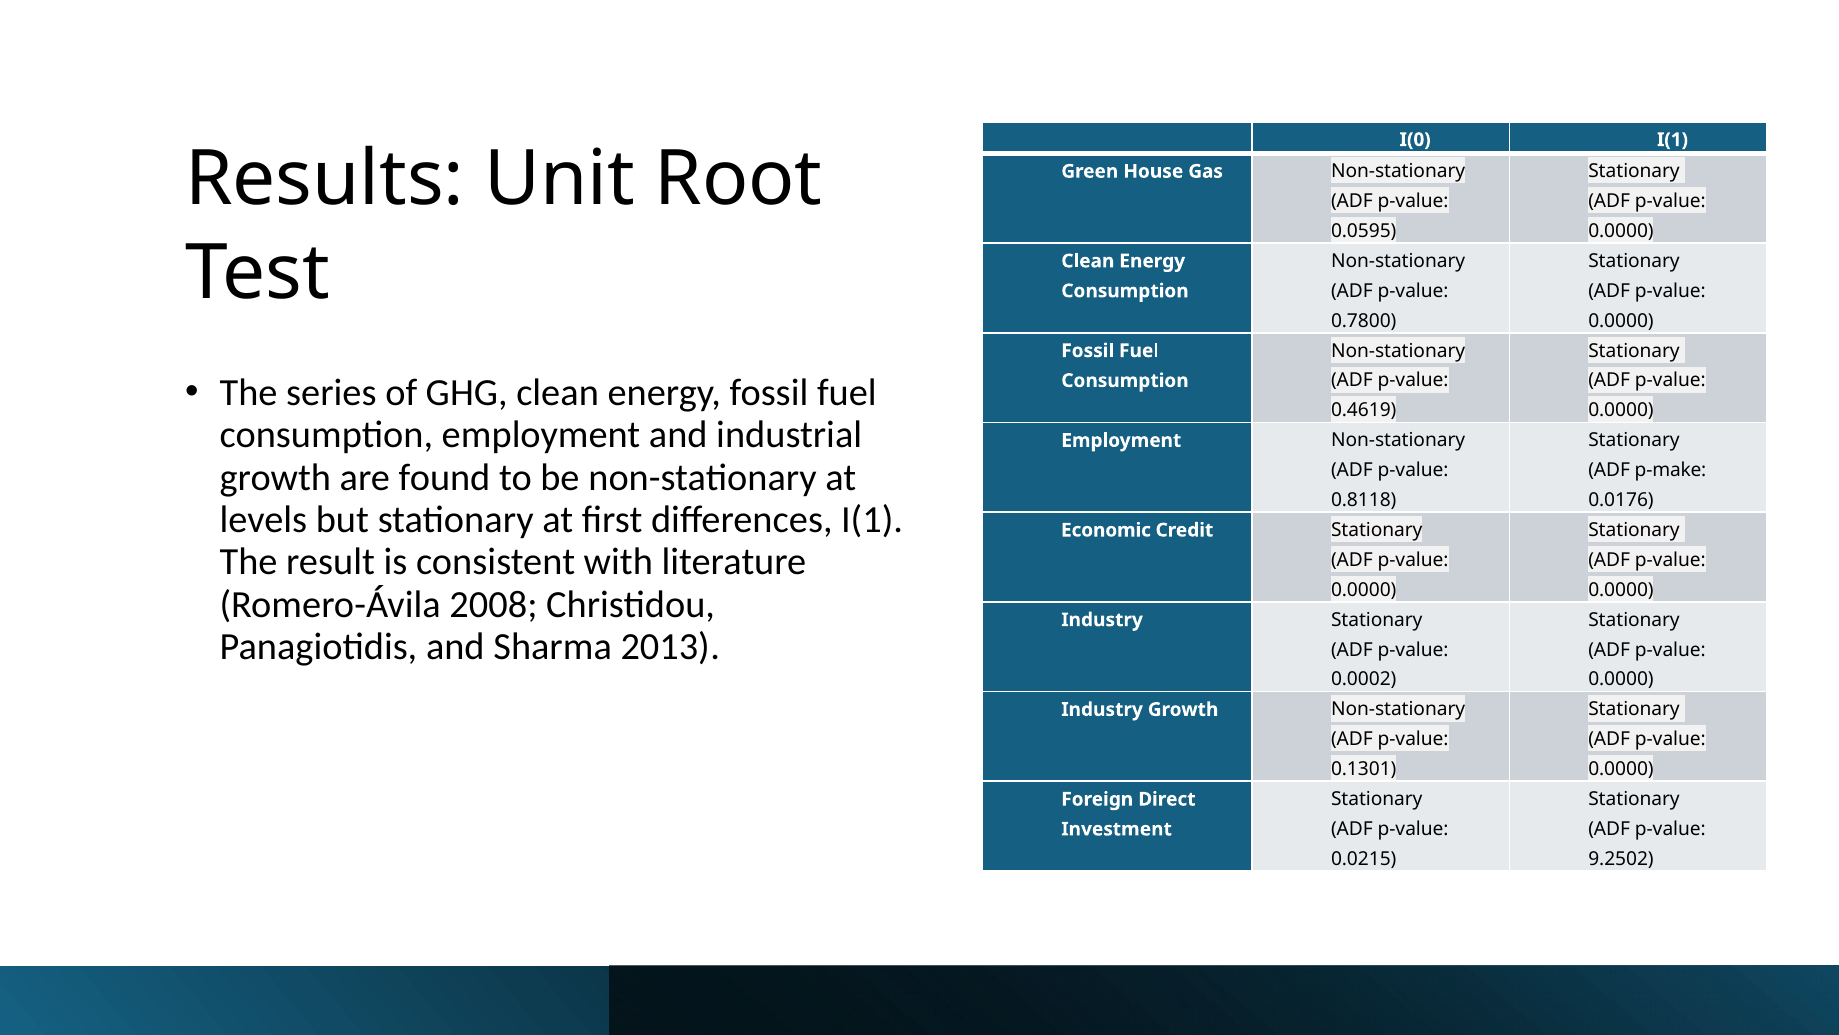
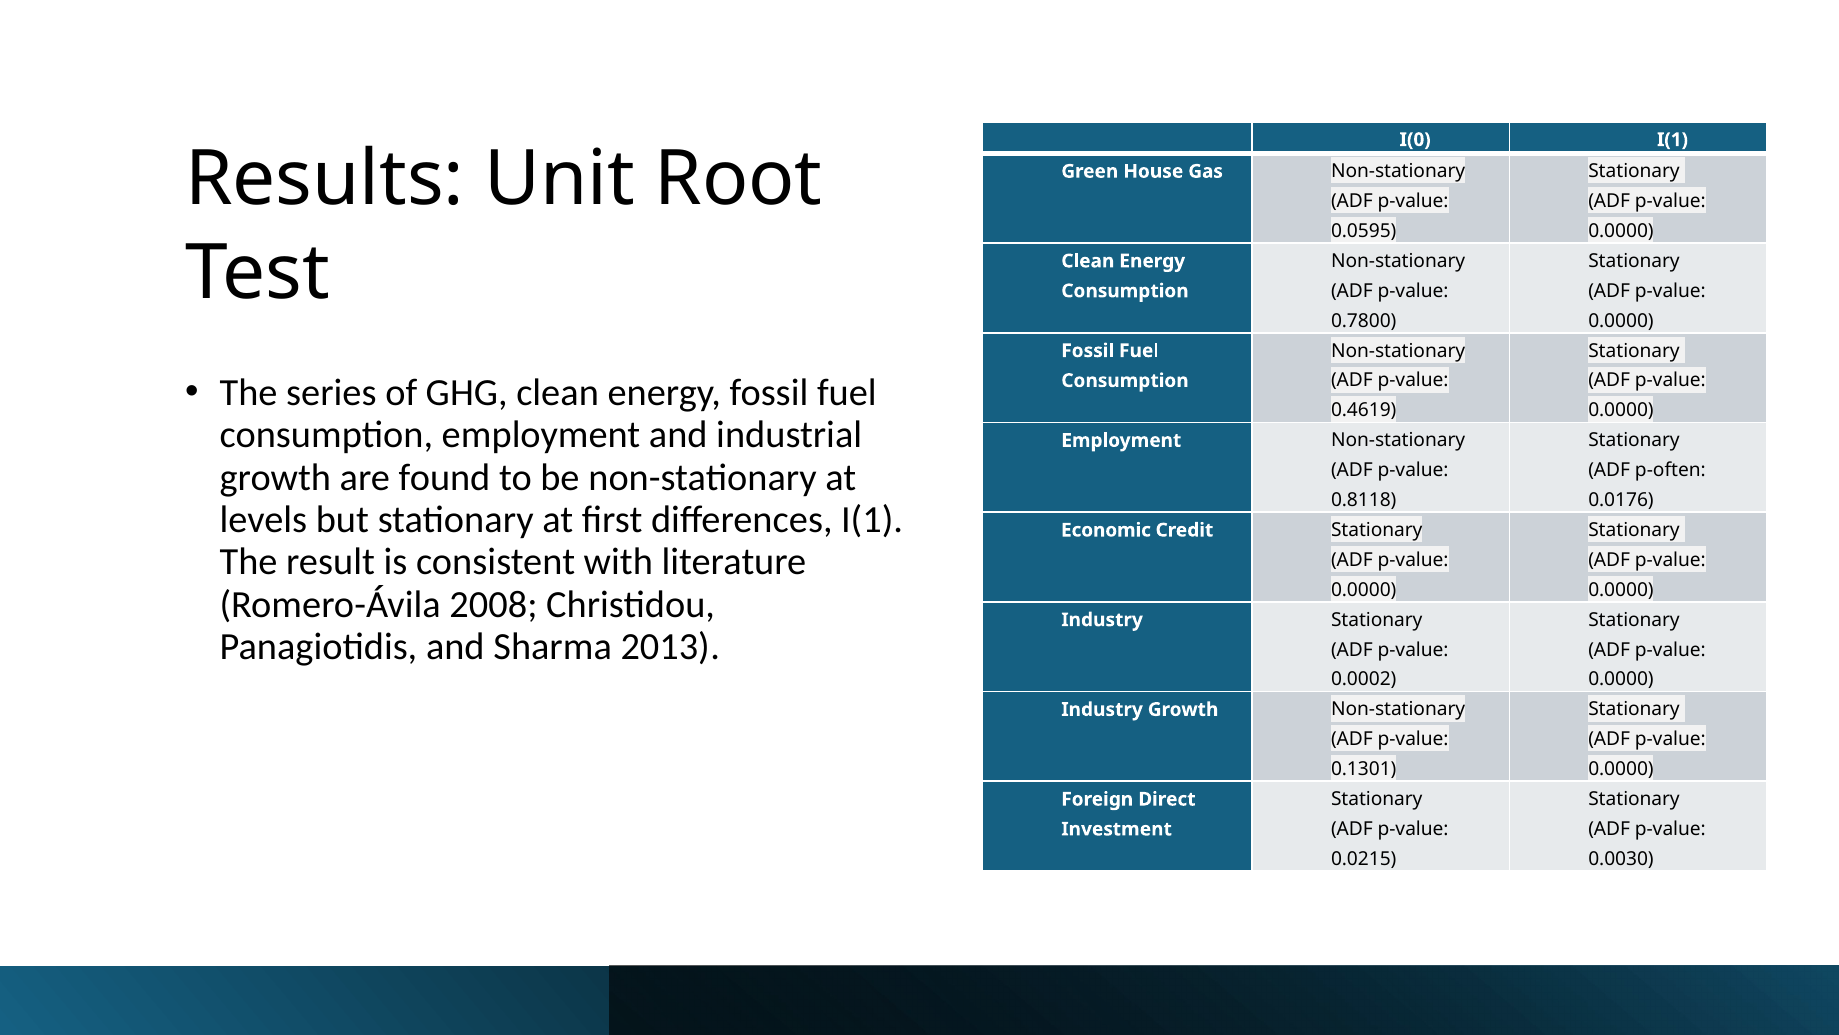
p-make: p-make -> p-often (1670, 470)
9.2502: 9.2502 -> 0.0030 (1621, 859)
